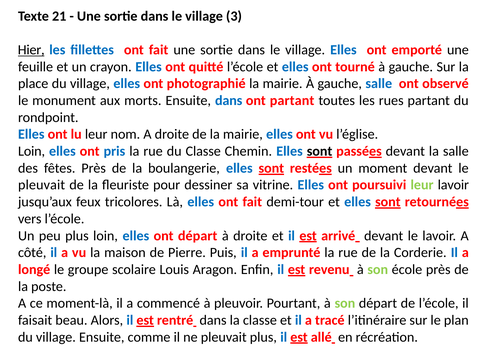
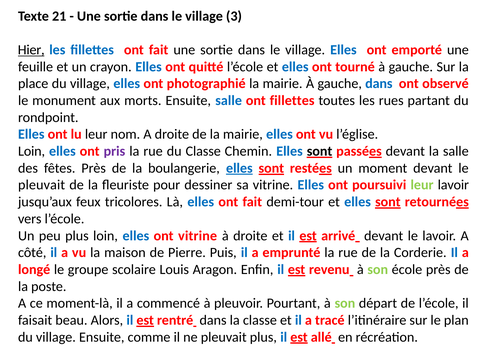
gauche salle: salle -> dans (379, 84)
Ensuite dans: dans -> salle (229, 101)
ont partant: partant -> fillettes (292, 101)
pris colour: blue -> purple (114, 151)
elles underline: none -> present (239, 168)
ont départ: départ -> vitrine (198, 236)
